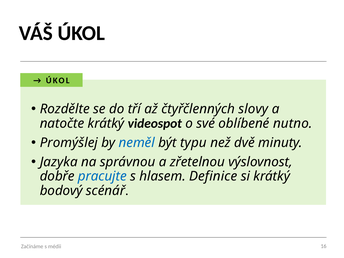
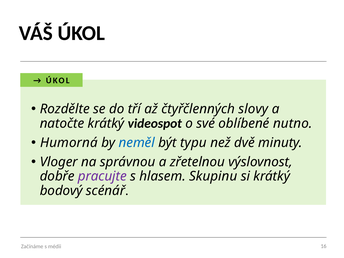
Promýšlej: Promýšlej -> Humorná (69, 143)
Jazyka: Jazyka -> Vloger (59, 162)
pracujte colour: blue -> purple (102, 176)
Definice: Definice -> Skupinu (213, 176)
